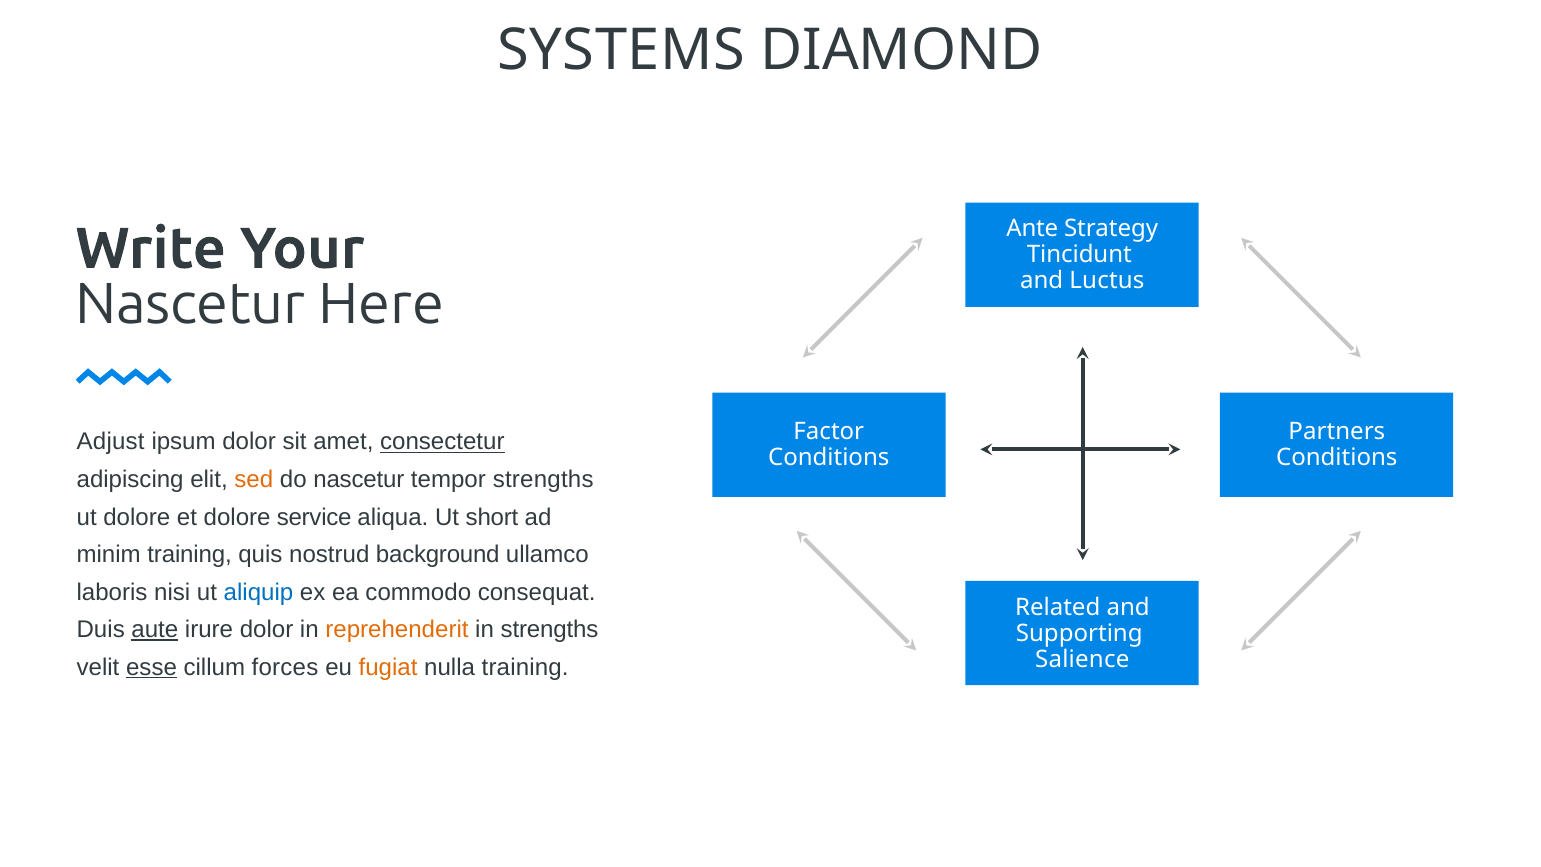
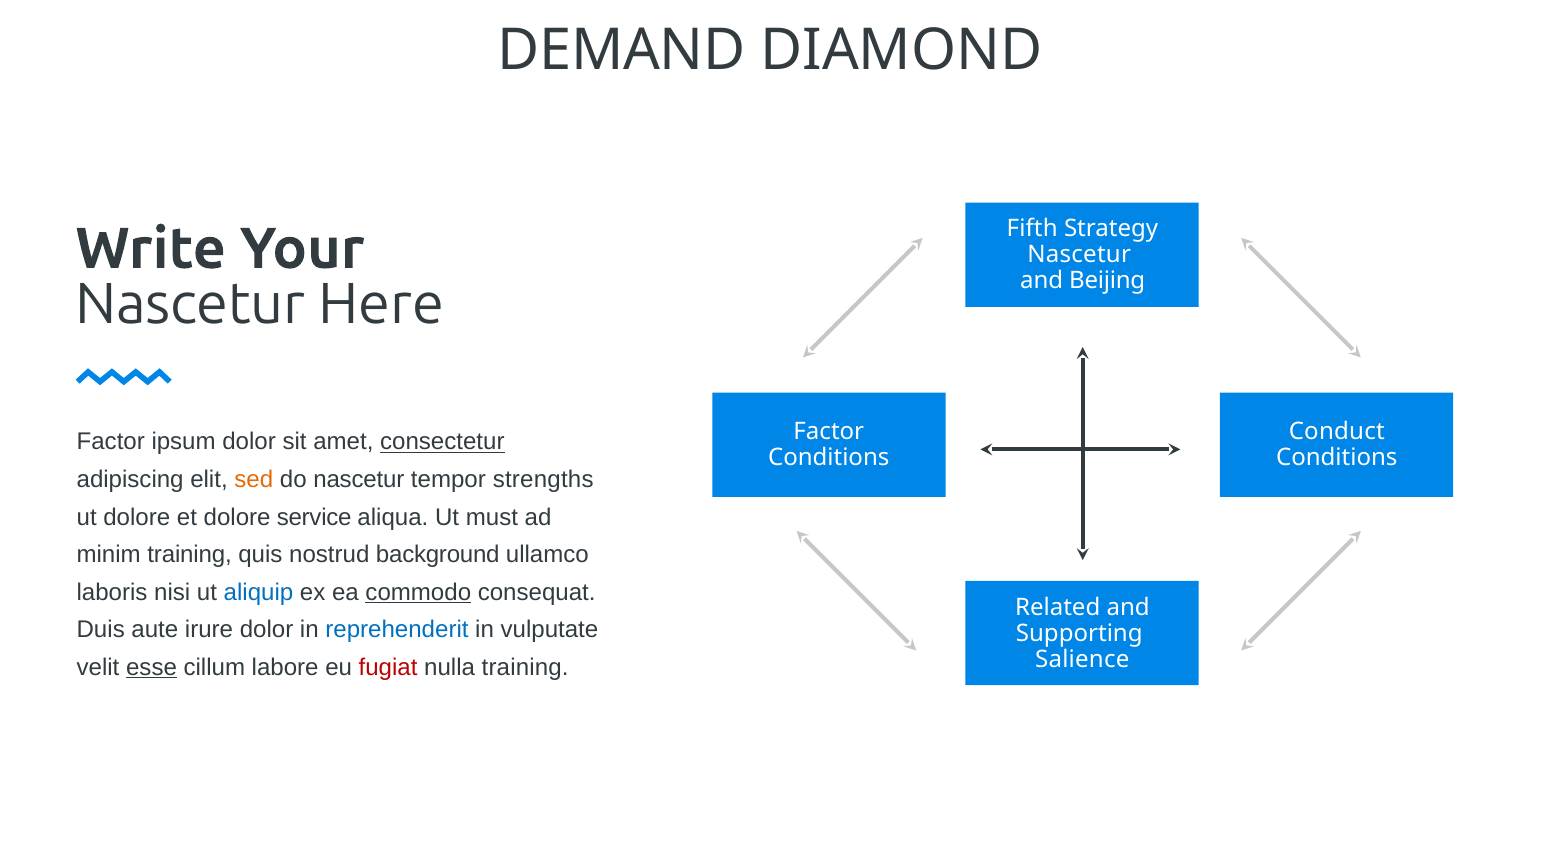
SYSTEMS: SYSTEMS -> DEMAND (622, 50)
Ante: Ante -> Fifth (1032, 229)
Tincidunt: Tincidunt -> Nascetur (1079, 255)
Luctus: Luctus -> Beijing (1107, 281)
Partners: Partners -> Conduct (1337, 431)
Adjust: Adjust -> Factor (111, 442)
short: short -> must (492, 517)
commodo underline: none -> present (418, 592)
aute underline: present -> none (155, 630)
reprehenderit colour: orange -> blue (397, 630)
in strengths: strengths -> vulputate (549, 630)
forces: forces -> labore (285, 667)
fugiat colour: orange -> red (388, 667)
